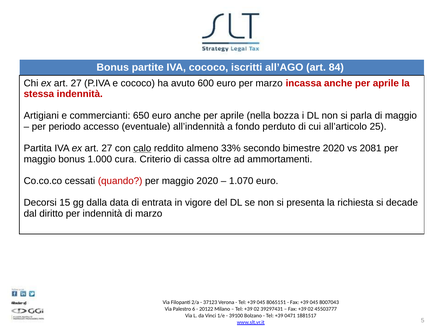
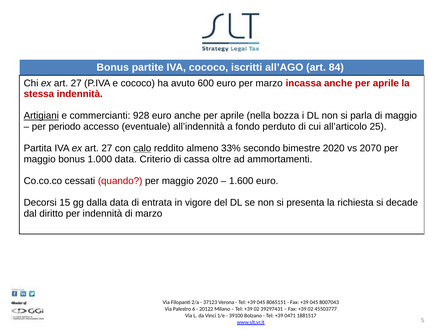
Artigiani underline: none -> present (41, 116)
650: 650 -> 928 (141, 116)
2081: 2081 -> 2070 (371, 148)
1.000 cura: cura -> data (126, 159)
1.070: 1.070 -> 1.600 (241, 181)
